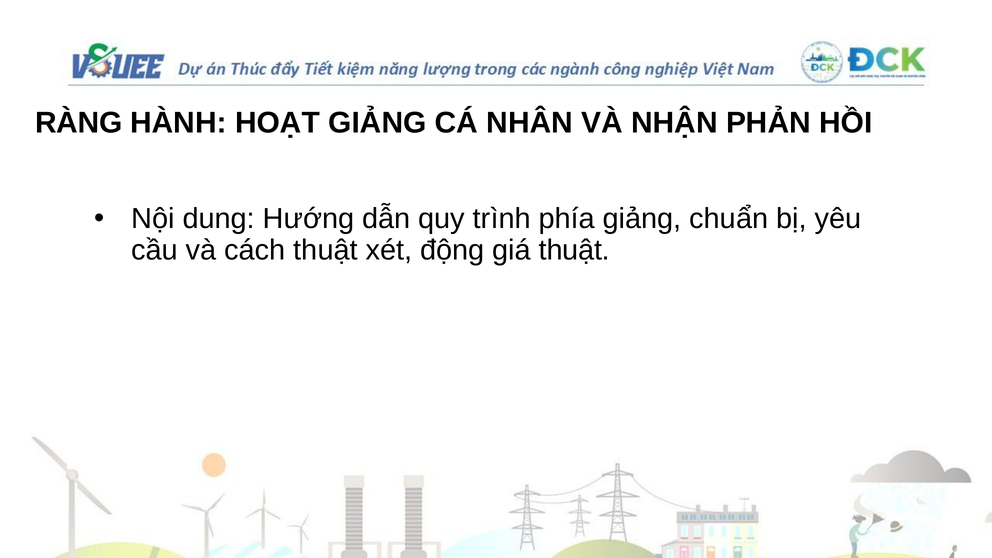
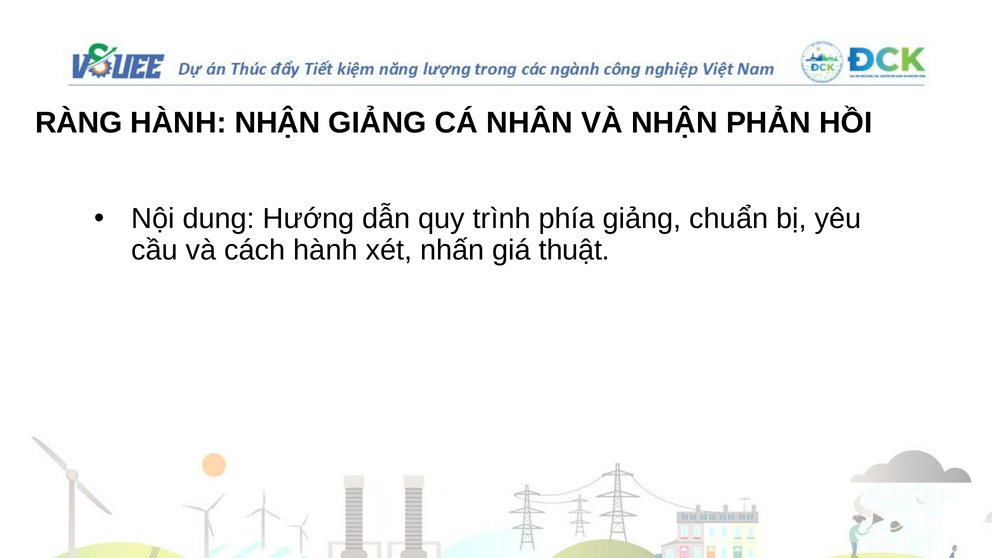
HÀNH HOẠT: HOẠT -> NHẬN (278, 123)
cách thuật: thuật -> hành (326, 250)
động: động -> nhấn (452, 250)
